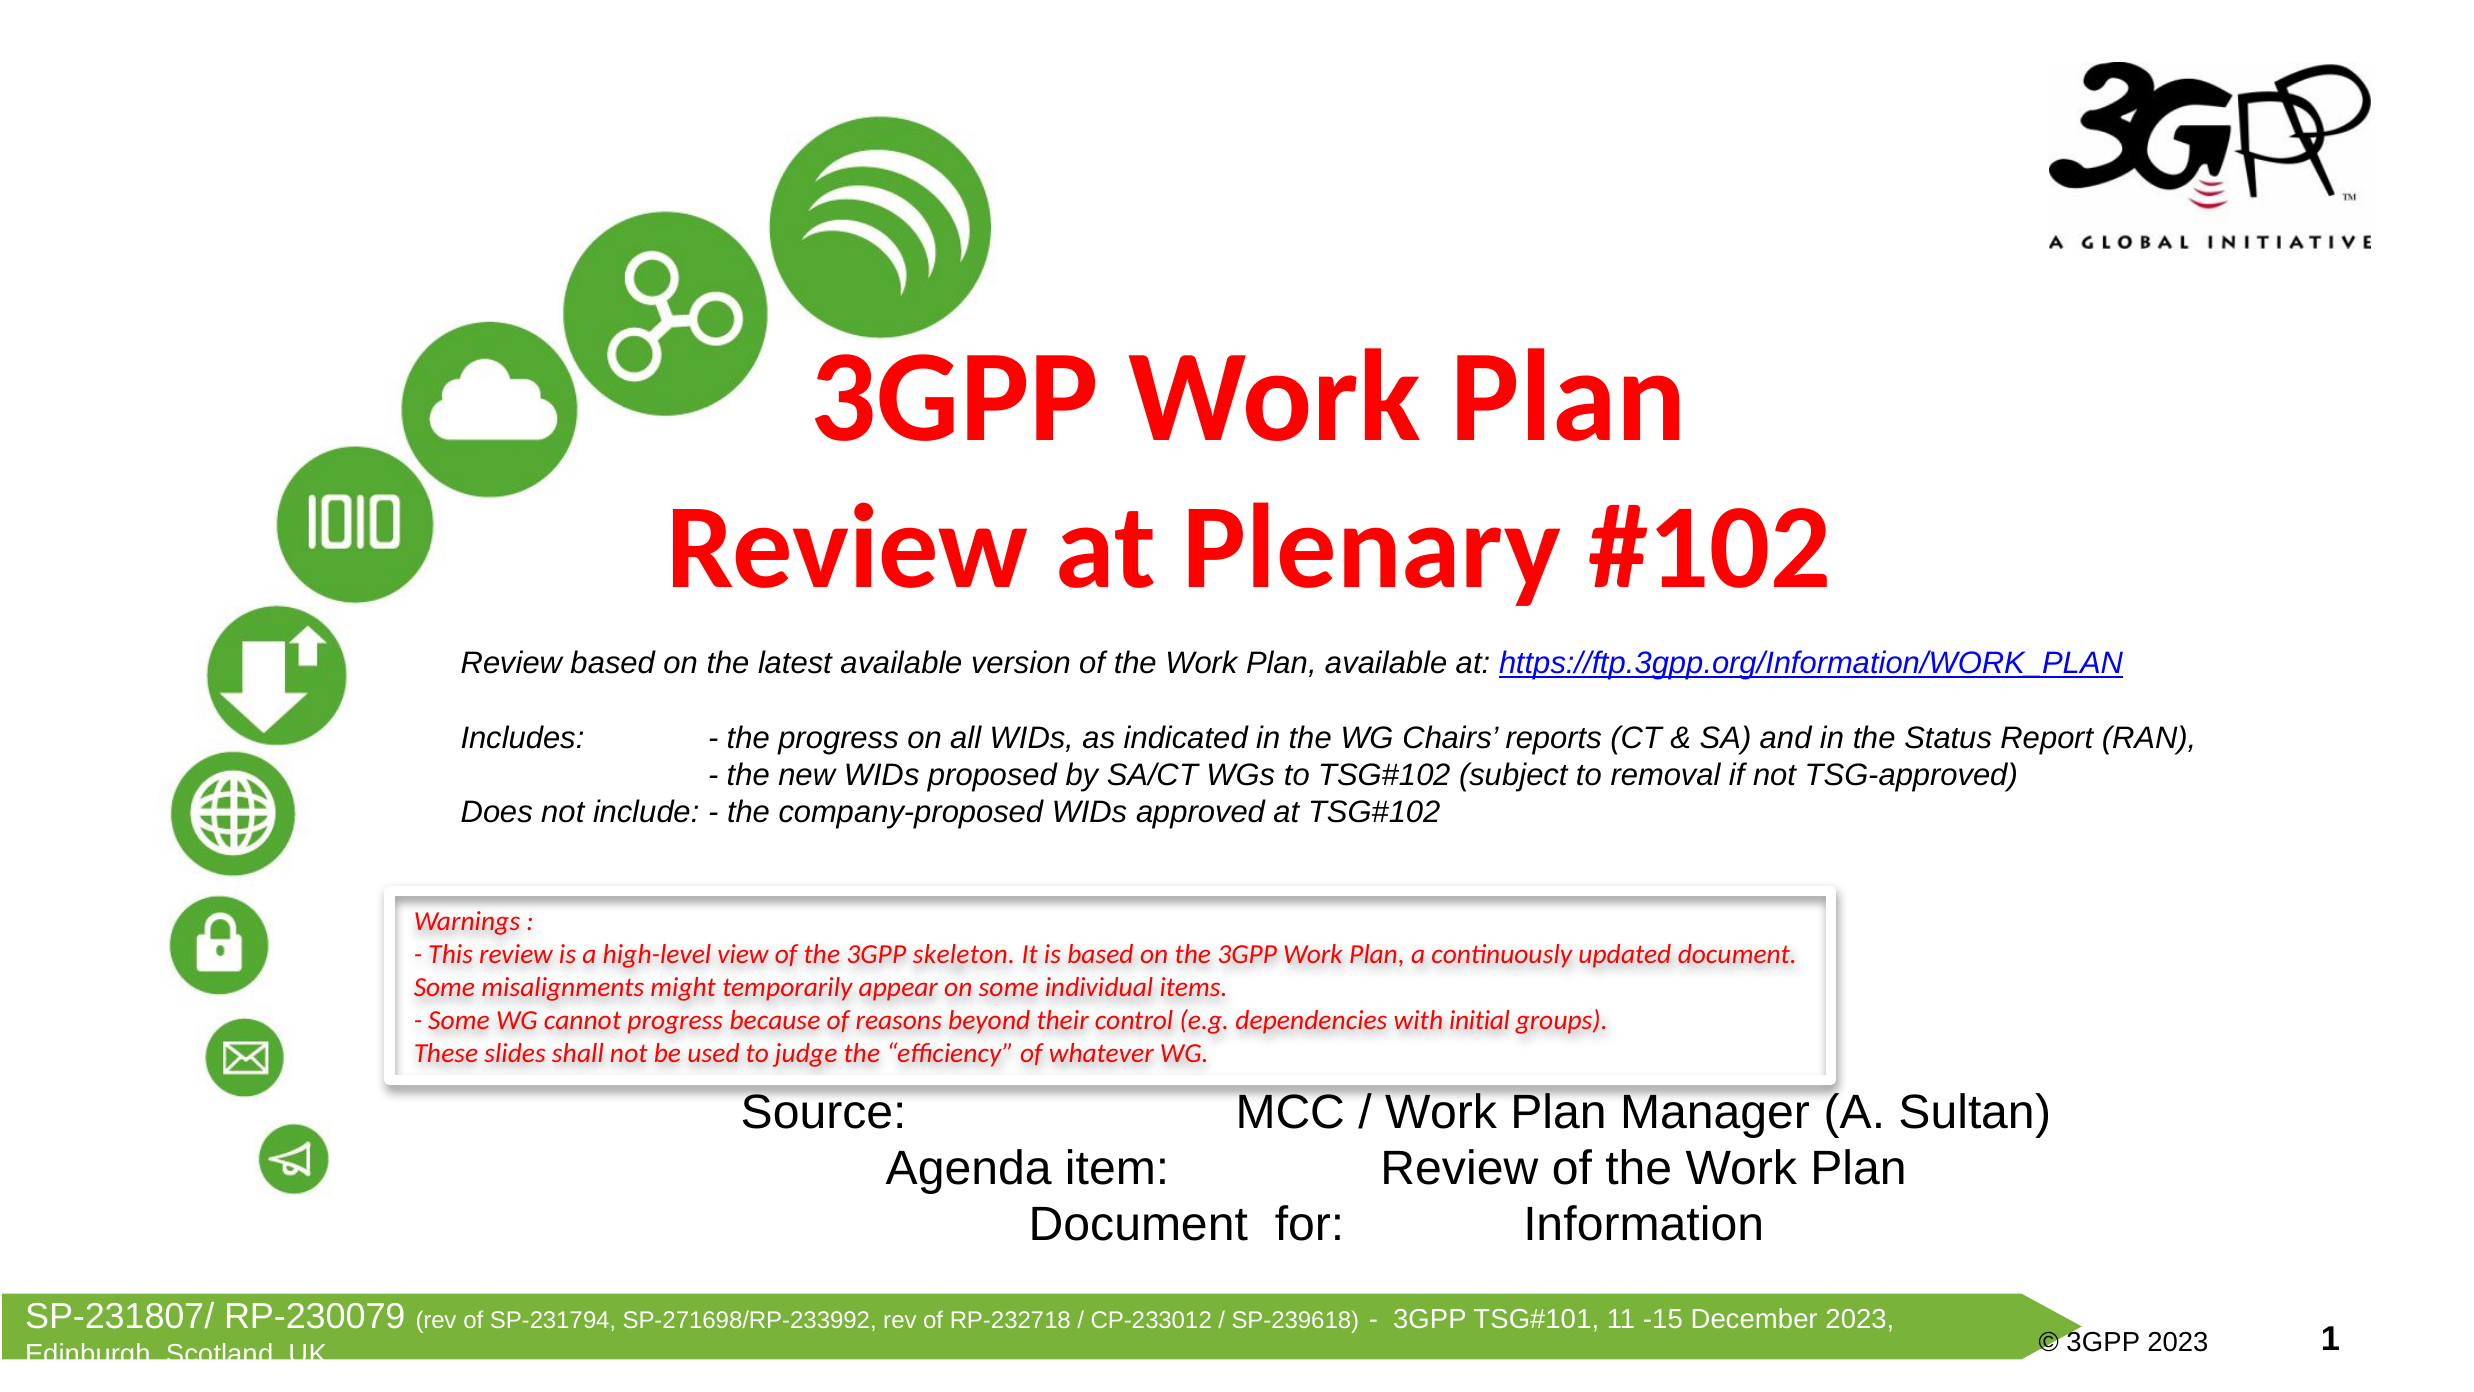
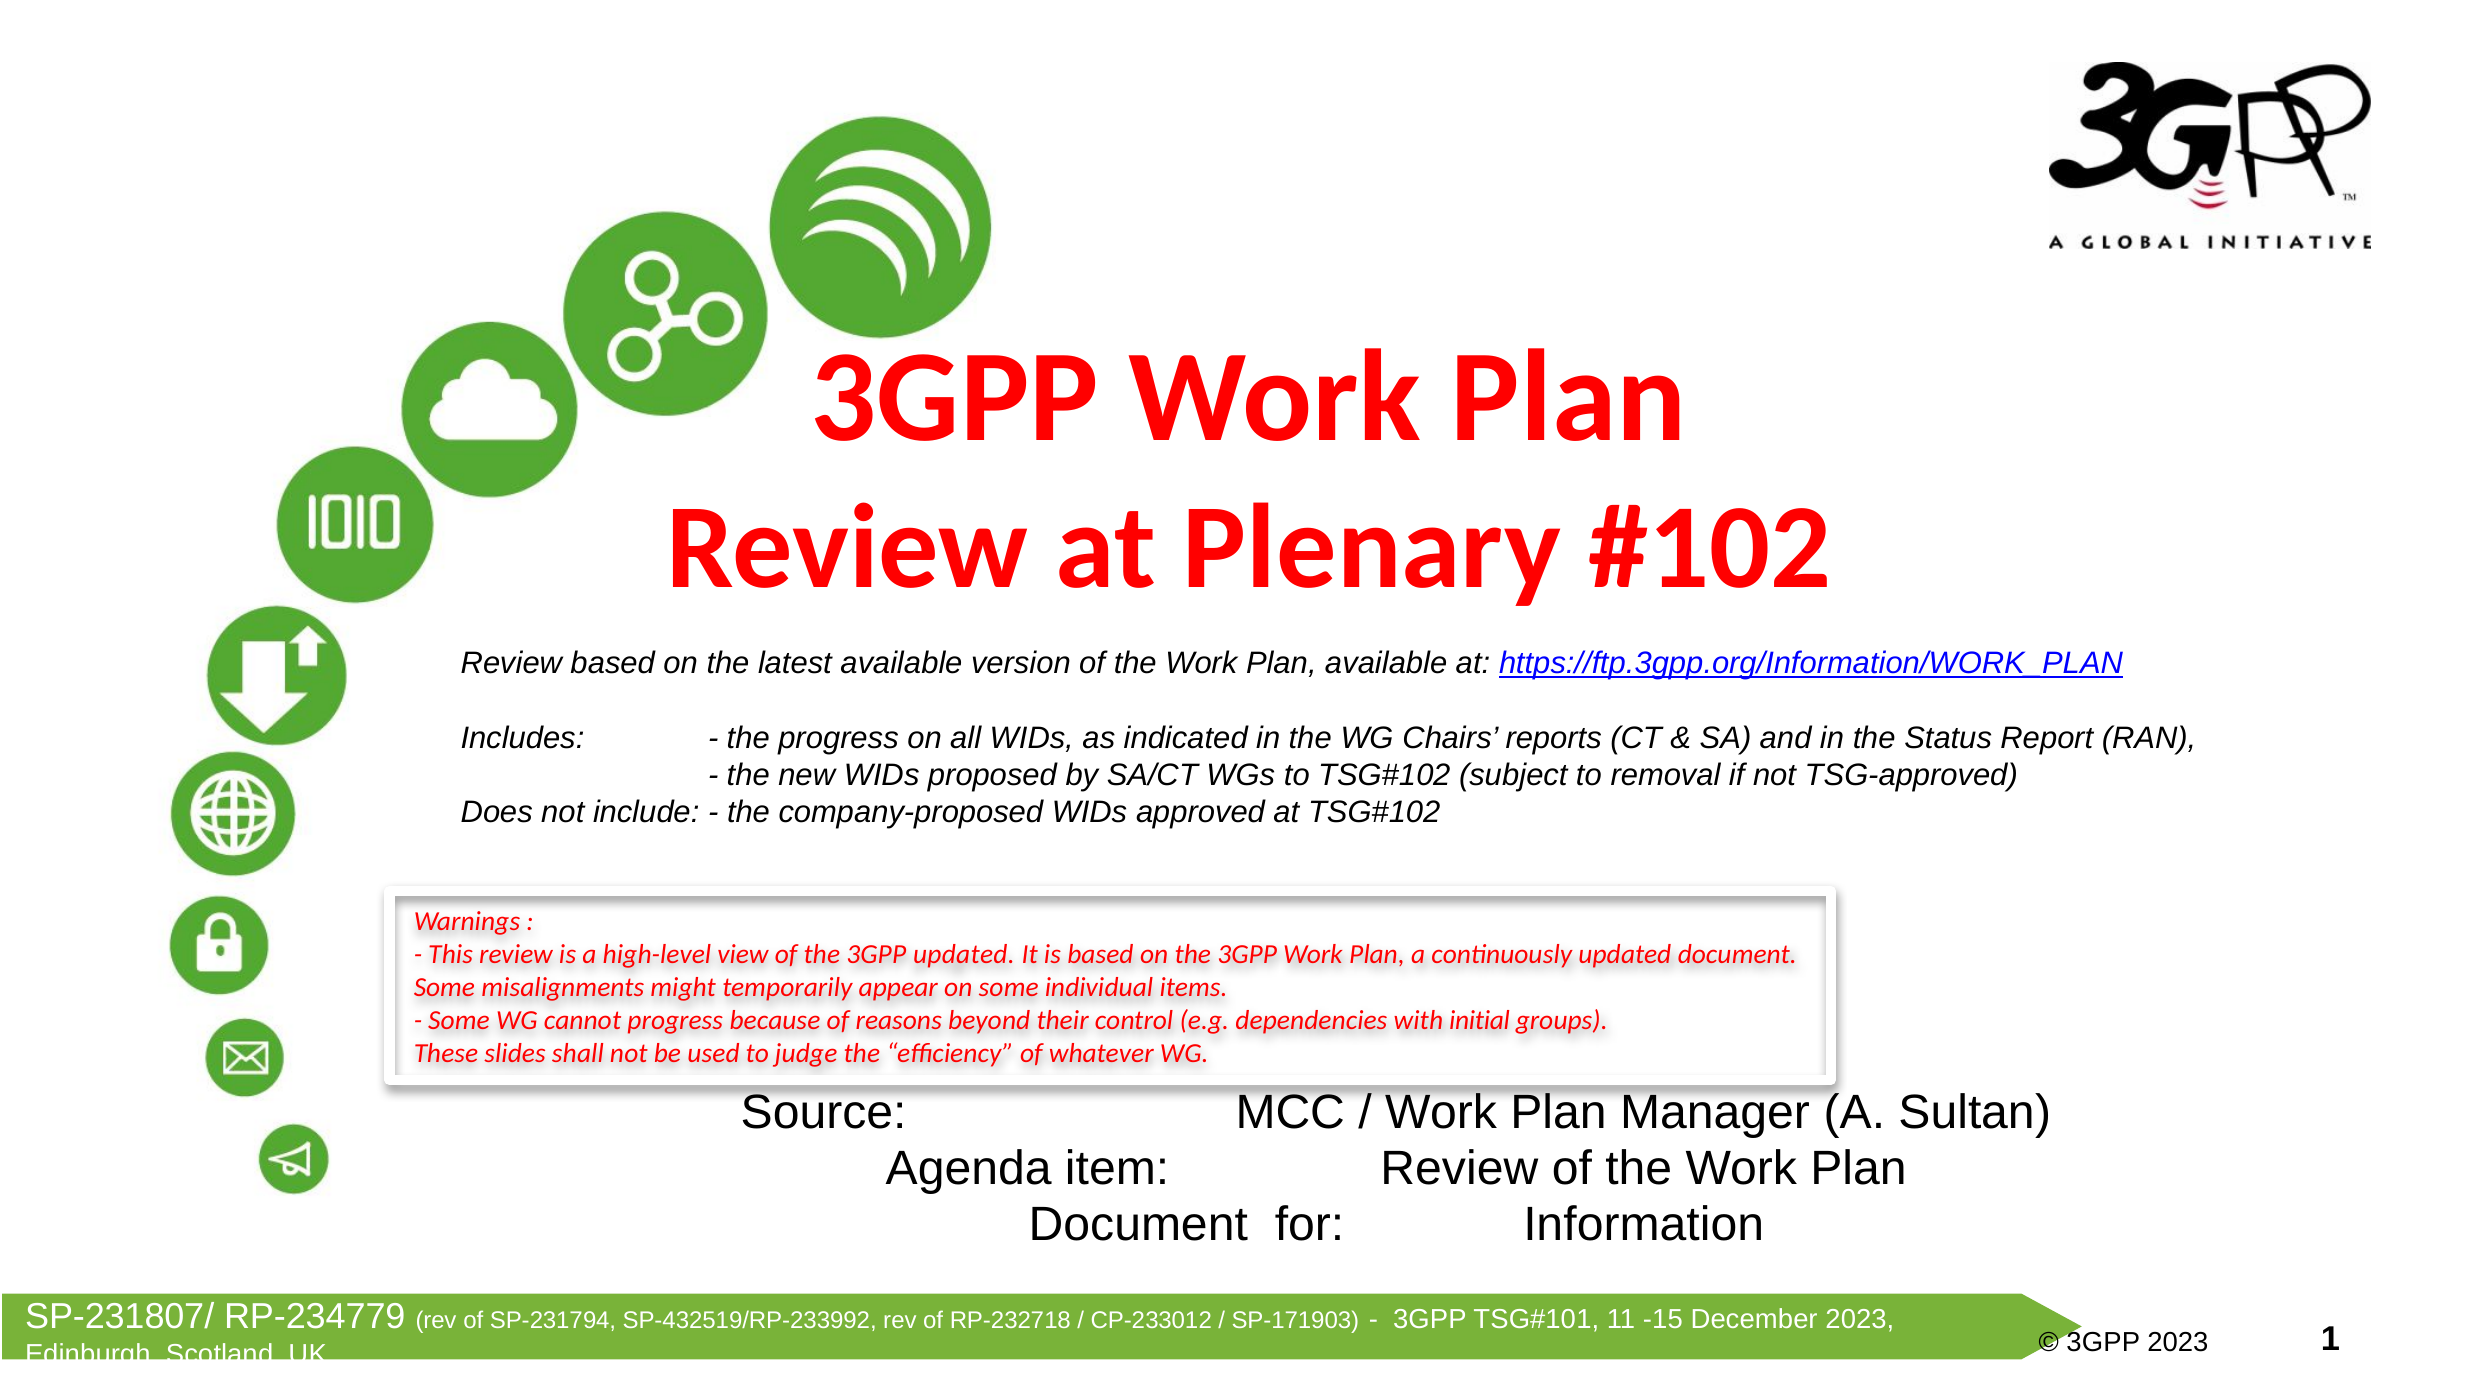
3GPP skeleton: skeleton -> updated (964, 954)
RP-230079: RP-230079 -> RP-234779 (315, 1317)
SP-271698/RP-233992: SP-271698/RP-233992 -> SP-432519/RP-233992 (750, 1321)
SP-239618: SP-239618 -> SP-171903 (1295, 1321)
